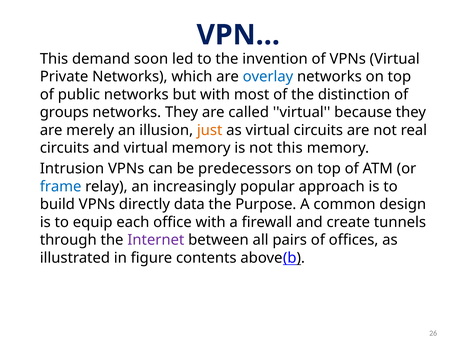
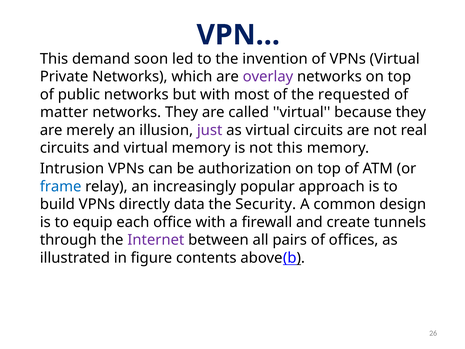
overlay colour: blue -> purple (268, 77)
distinction: distinction -> requested (354, 94)
groups: groups -> matter (64, 112)
just colour: orange -> purple (210, 130)
predecessors: predecessors -> authorization (245, 169)
Purpose: Purpose -> Security (266, 204)
